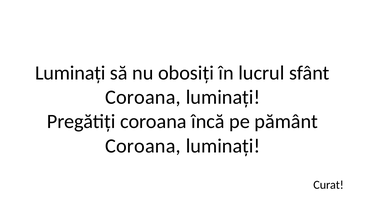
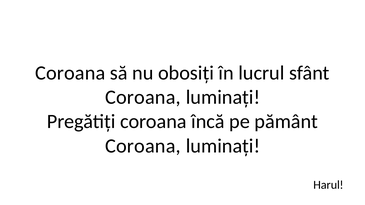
Luminați: Luminați -> Coroana (70, 73)
Curat: Curat -> Harul (329, 185)
